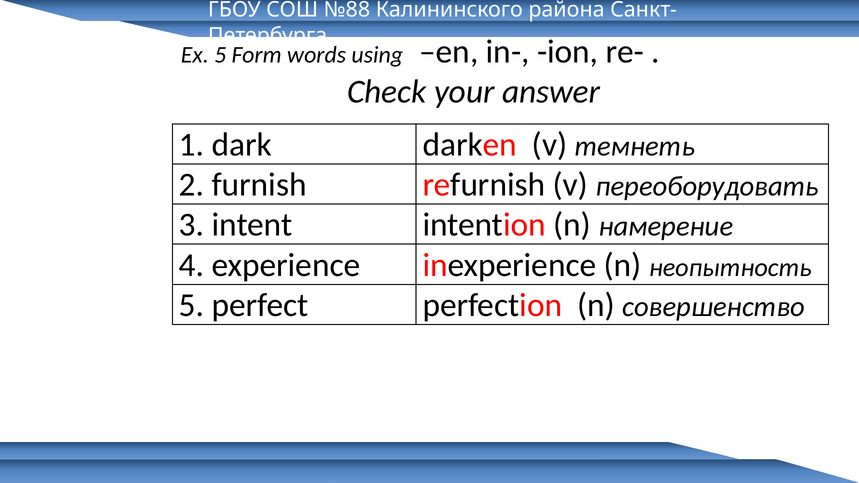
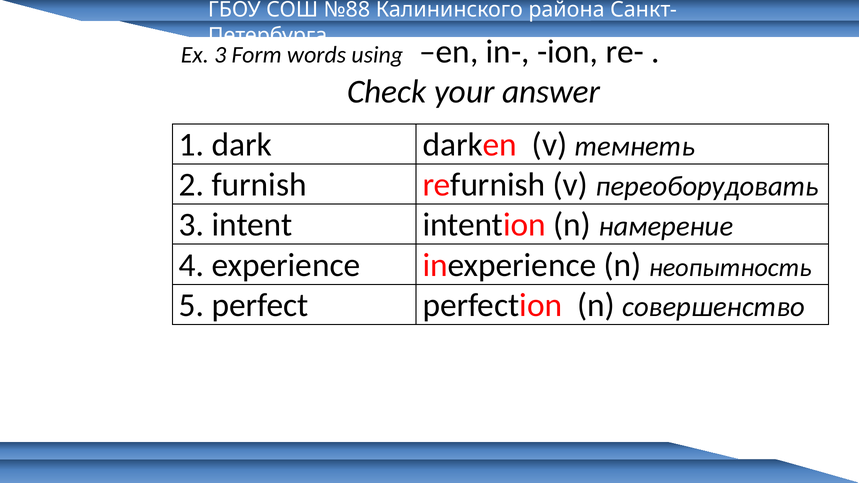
Ex 5: 5 -> 3 (220, 55)
